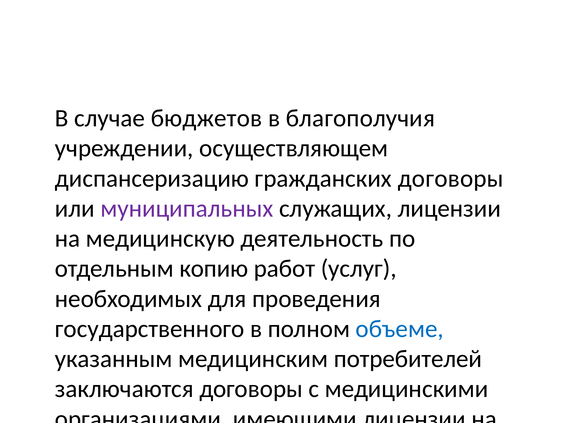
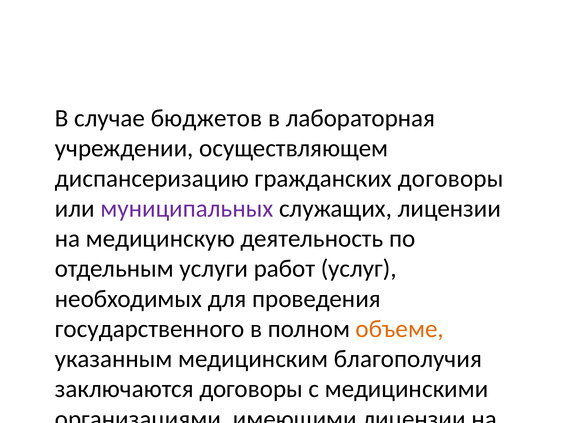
благополучия: благополучия -> лабораторная (360, 118)
копию: копию -> услуги (214, 269)
объеме colour: blue -> orange (400, 329)
потребителей: потребителей -> благополучия (408, 359)
